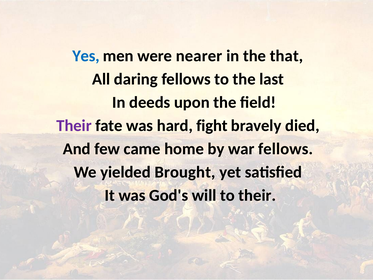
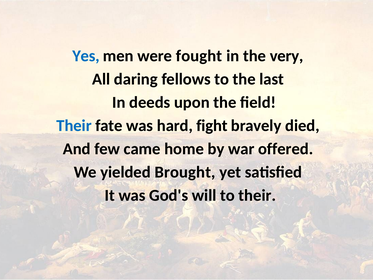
nearer: nearer -> fought (199, 56)
that: that -> very (287, 56)
Their colour: purple -> blue (74, 126)
war fellows: fellows -> offered (286, 149)
